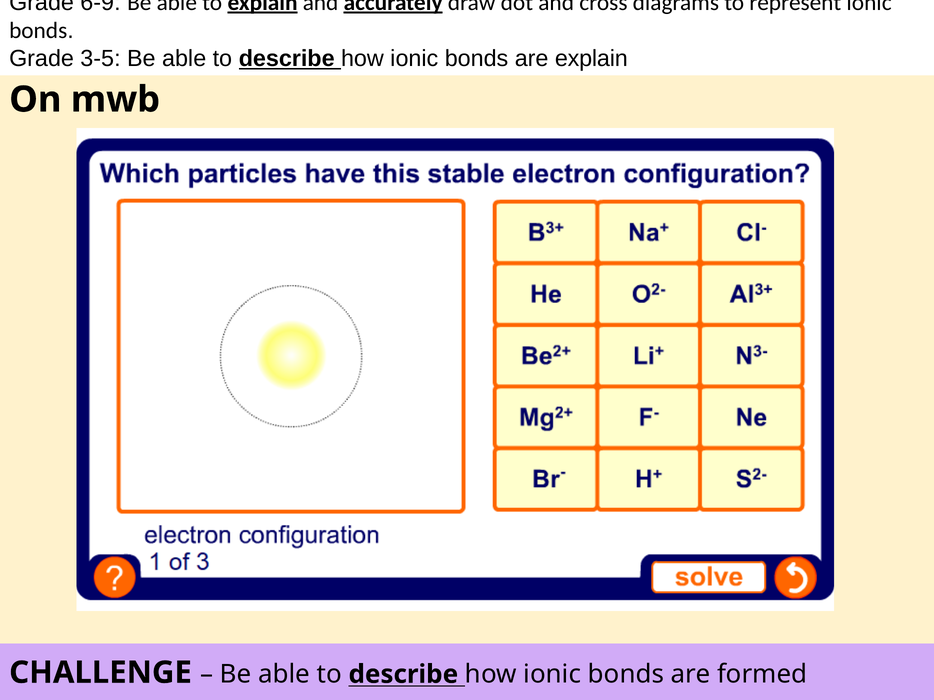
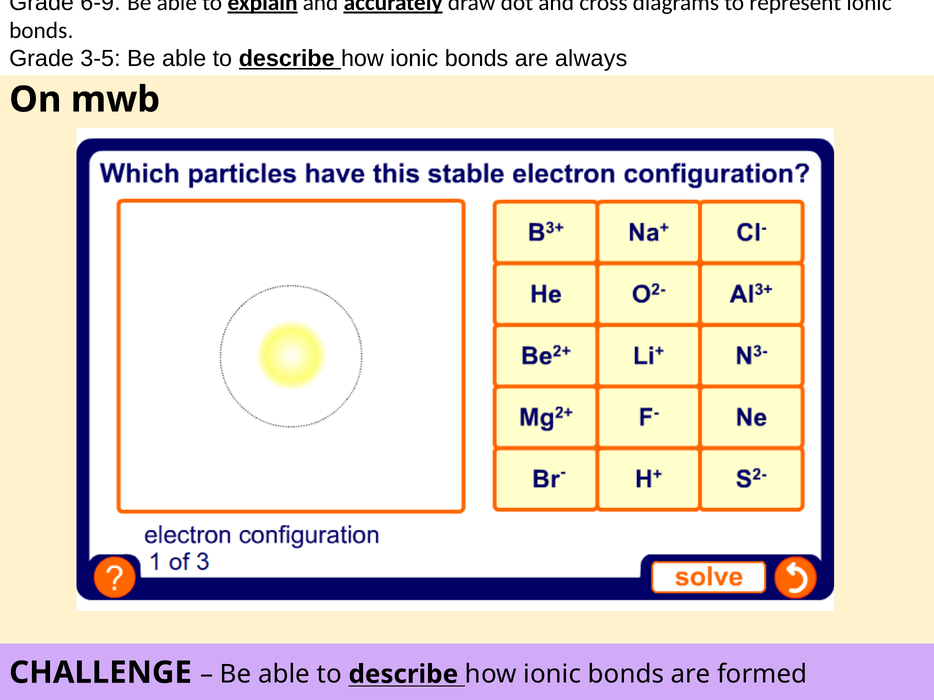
are explain: explain -> always (591, 58)
